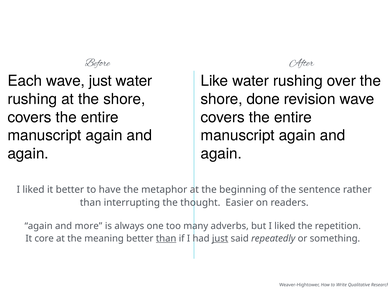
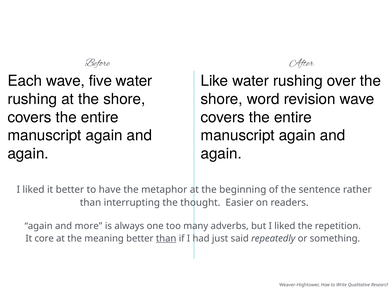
wave just: just -> five (100, 81)
done: done -> word (263, 99)
just underline: present -> none (220, 238)
